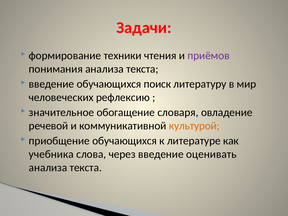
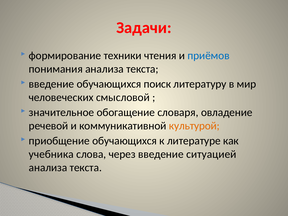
приёмов colour: purple -> blue (209, 56)
рефлексию: рефлексию -> смысловой (123, 97)
оценивать: оценивать -> ситуацией (211, 154)
